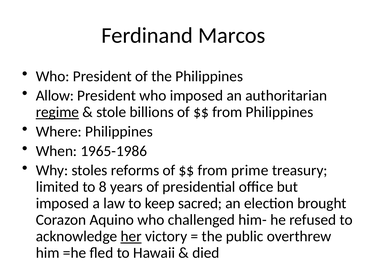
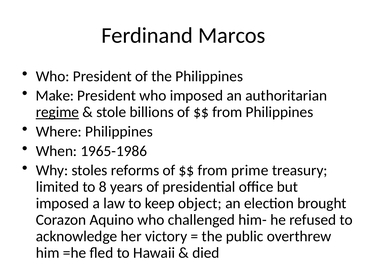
Allow: Allow -> Make (55, 96)
sacred: sacred -> object (200, 204)
her underline: present -> none (131, 237)
